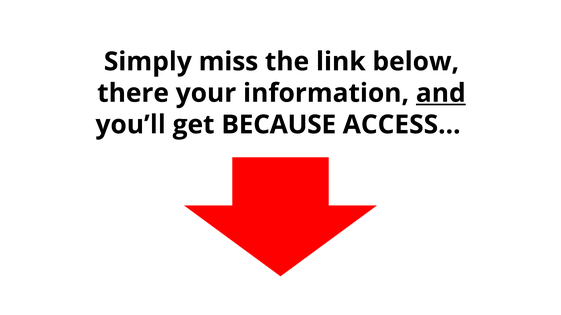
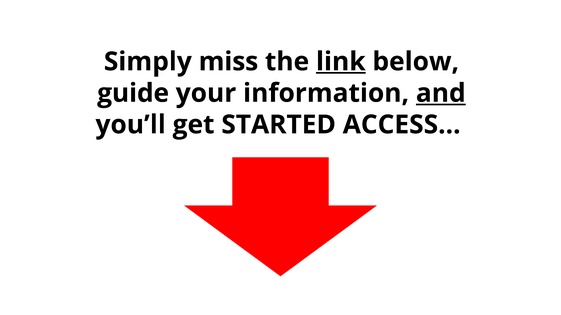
link underline: none -> present (341, 62)
there: there -> guide (133, 93)
BECAUSE: BECAUSE -> STARTED (279, 125)
